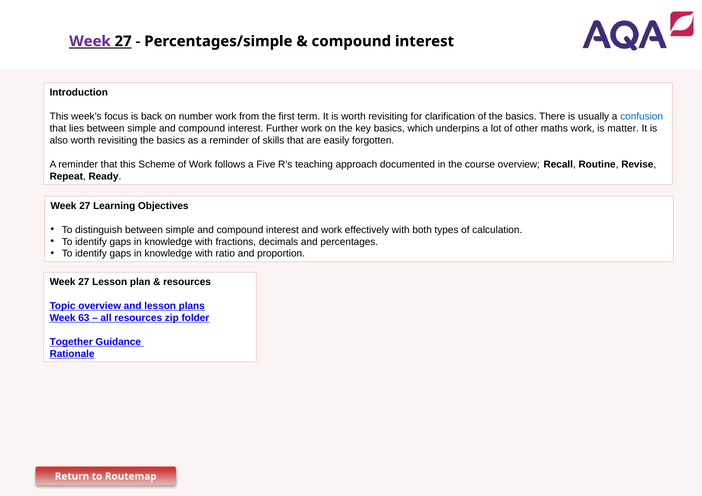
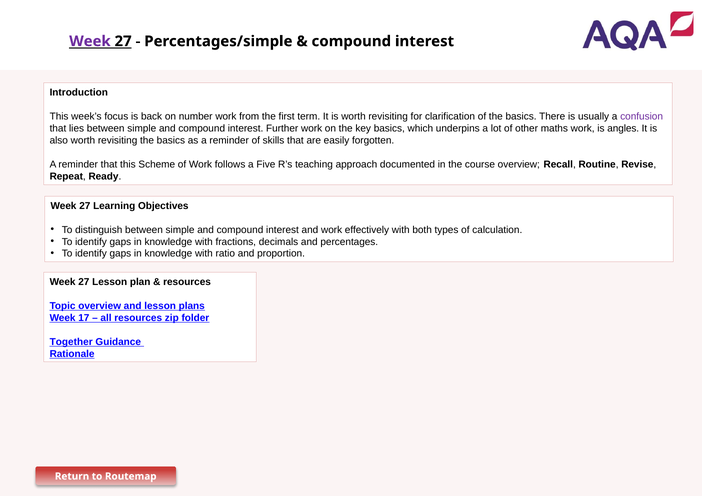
confusion colour: blue -> purple (642, 116)
matter: matter -> angles (623, 128)
63: 63 -> 17 (84, 318)
